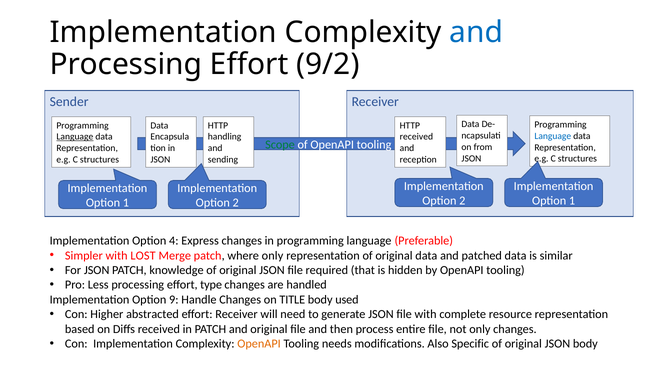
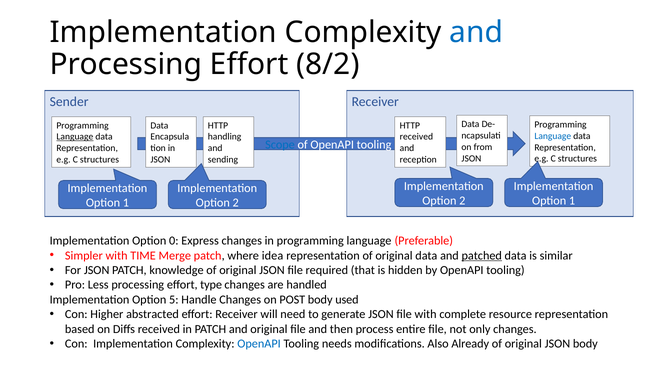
9/2: 9/2 -> 8/2 (328, 65)
Scope colour: green -> blue (280, 145)
4: 4 -> 0 (174, 241)
LOST: LOST -> TIME (143, 256)
where only: only -> idea (273, 256)
patched underline: none -> present (482, 256)
9: 9 -> 5 (174, 300)
TITLE: TITLE -> POST (292, 300)
OpenAPI colour: orange -> blue (259, 344)
Specific: Specific -> Already (470, 344)
